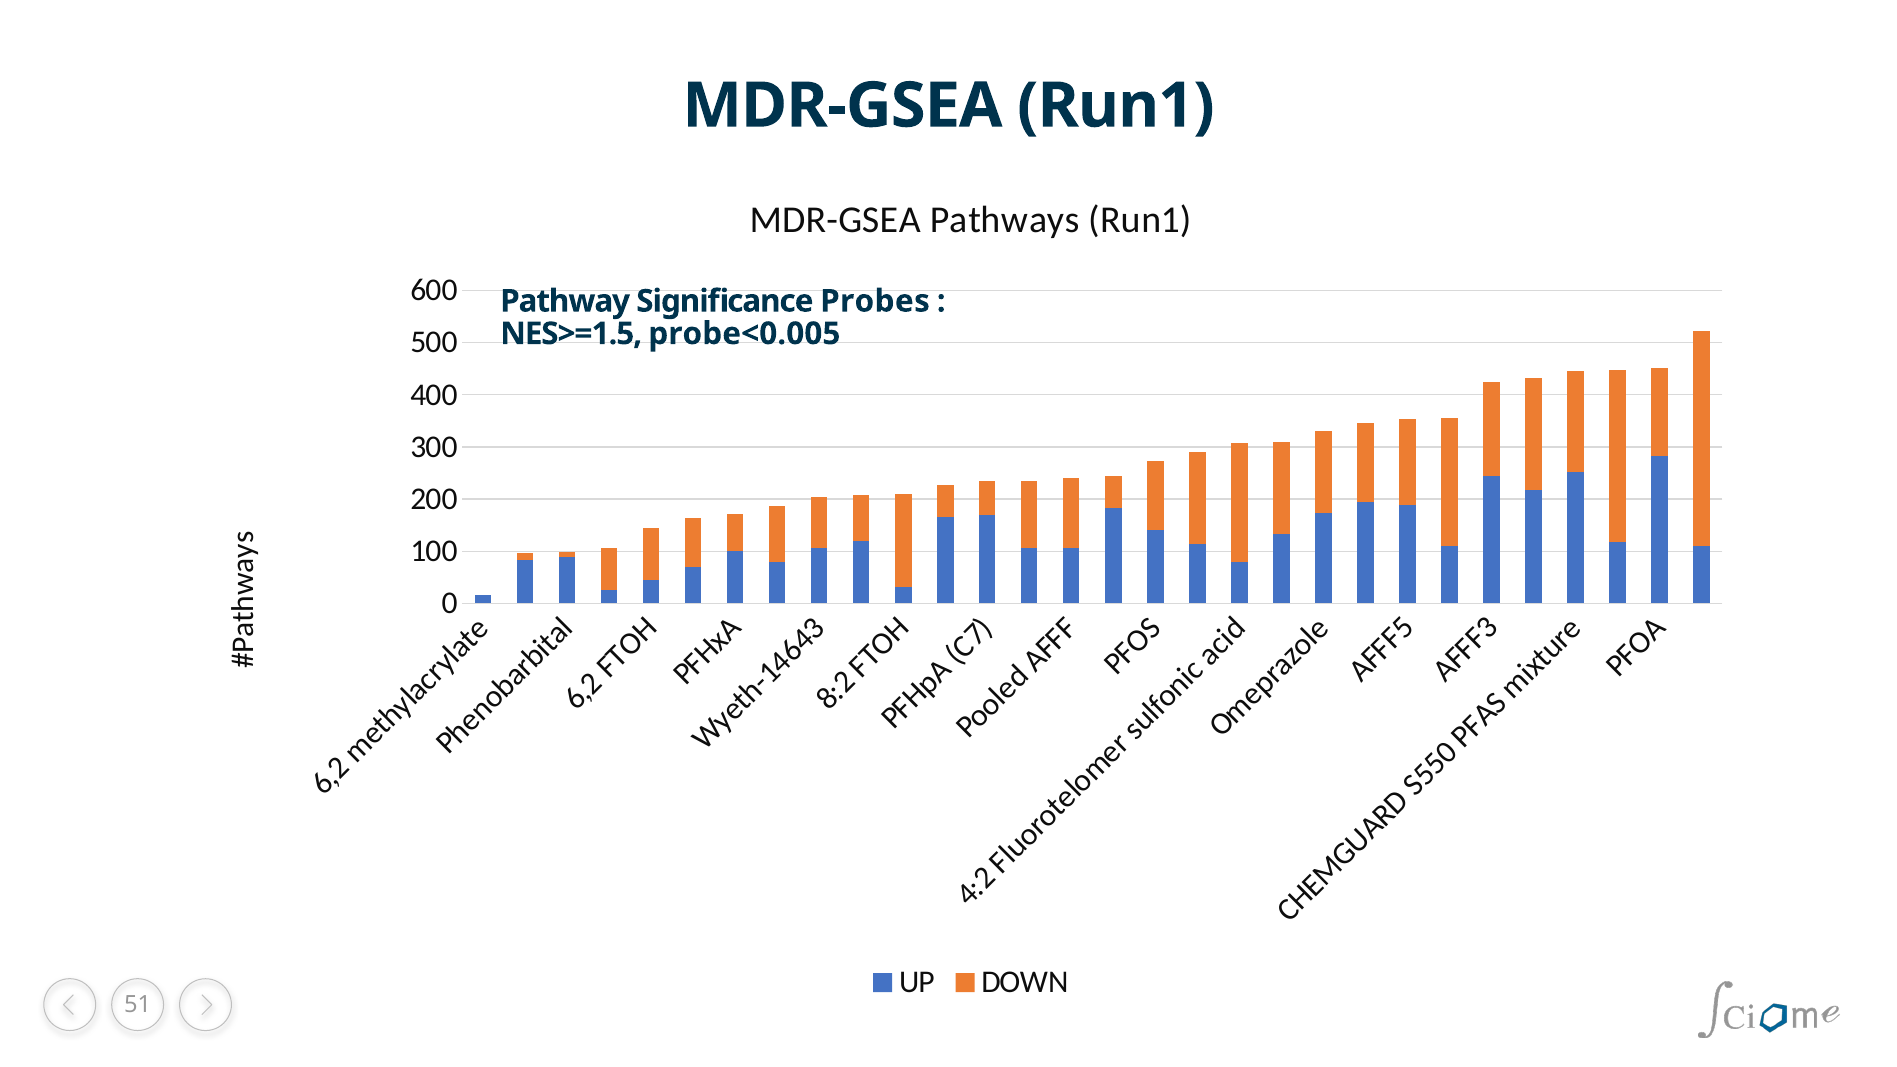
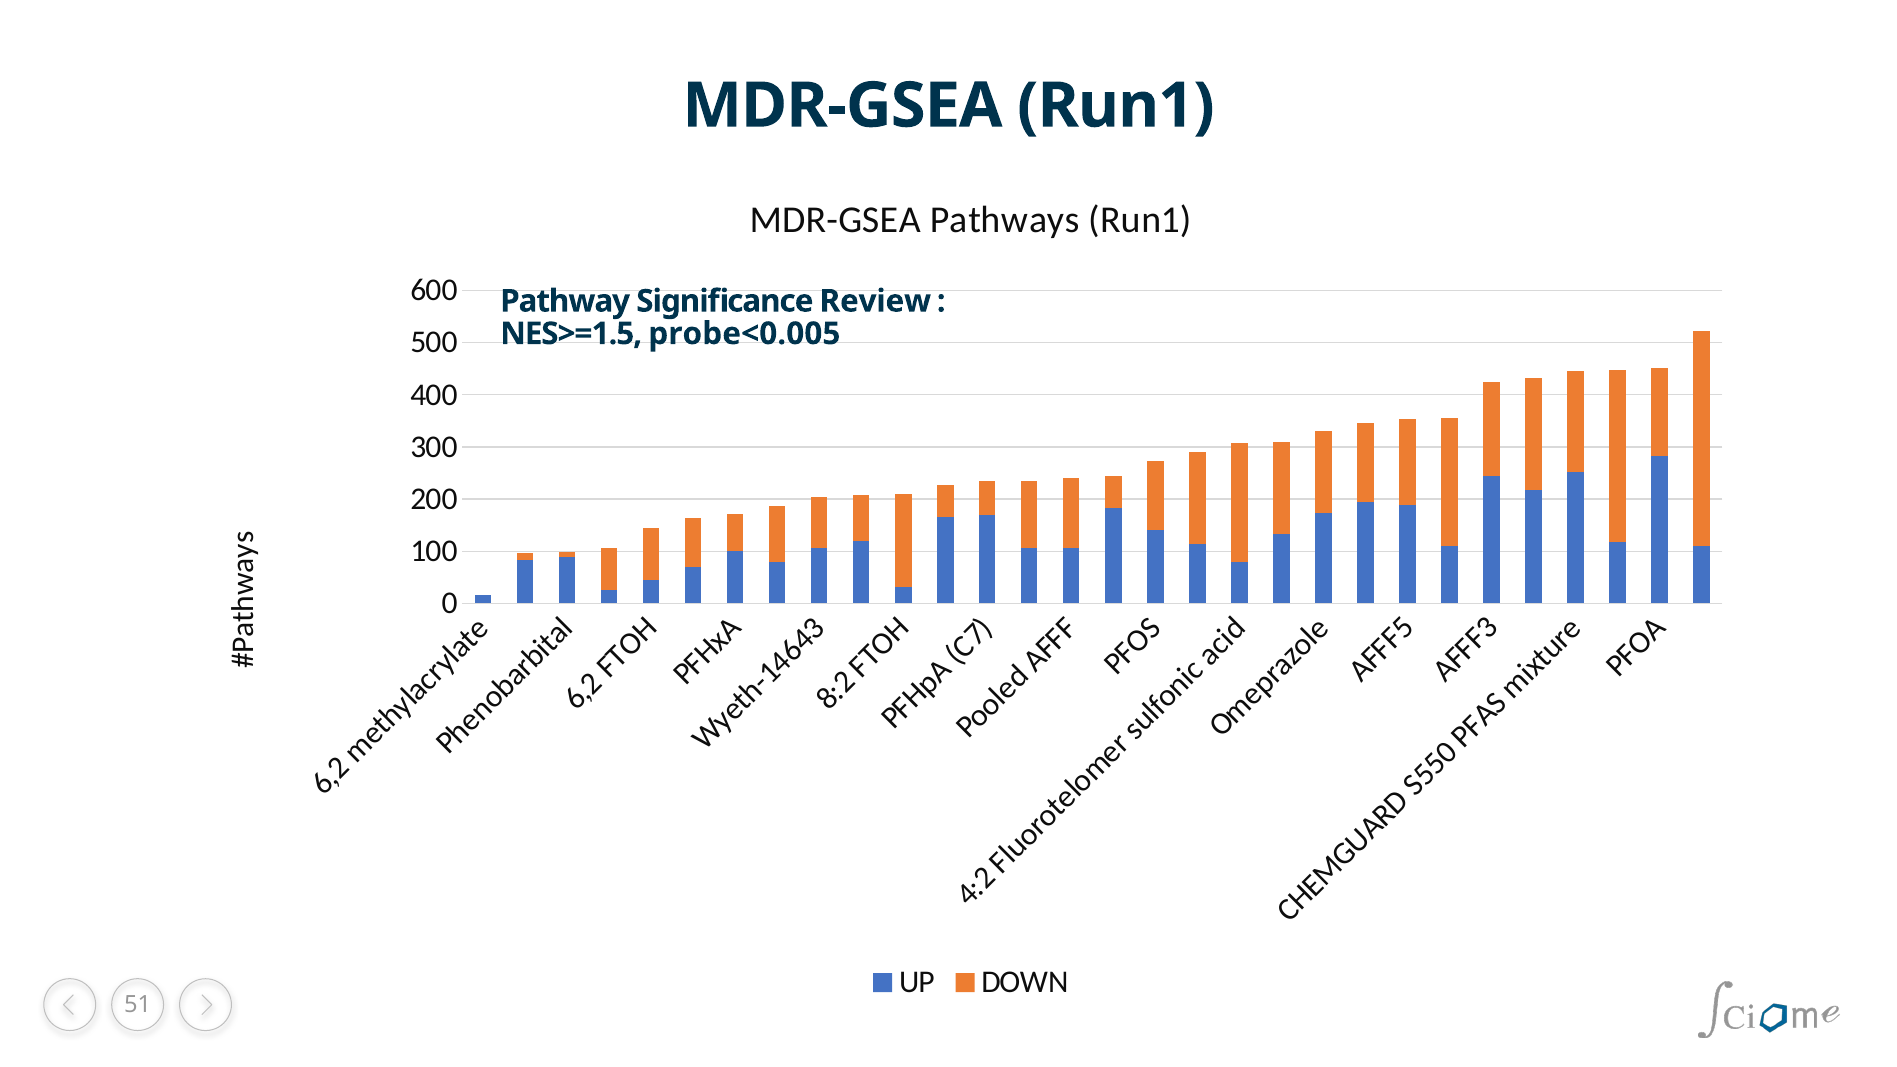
Probes: Probes -> Review (875, 301)
